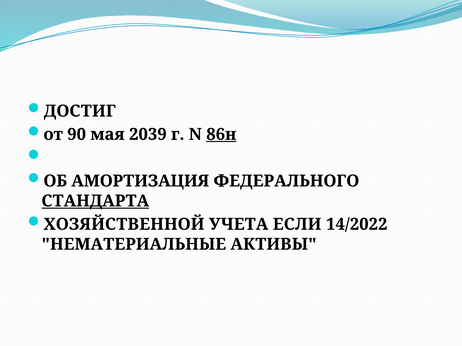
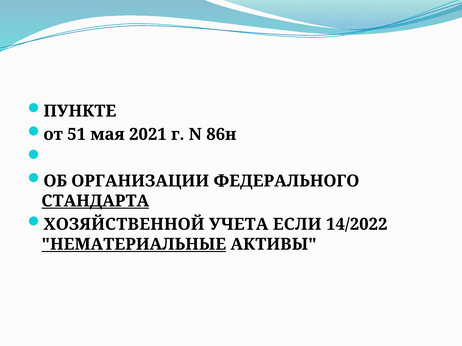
ДОСТИГ: ДОСТИГ -> ПУНКТЕ (80, 111)
90: 90 -> 51 (77, 135)
2039: 2039 -> 2021 (148, 135)
86н underline: present -> none (221, 135)
АМОРТИЗАЦИЯ: АМОРТИЗАЦИЯ -> ОРГАНИЗАЦИИ (140, 181)
НЕМАТЕРИАЛЬНЫЕ underline: none -> present (134, 245)
